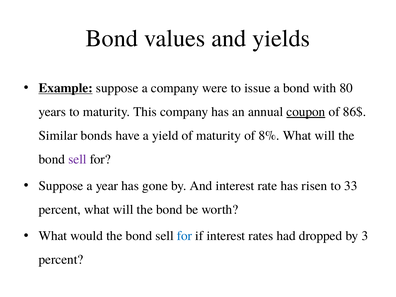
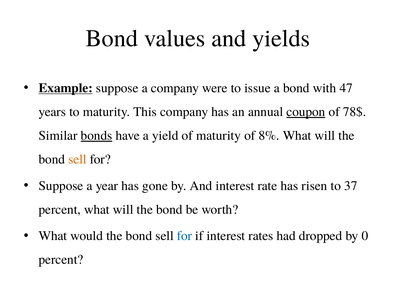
80: 80 -> 47 (346, 88)
86$: 86$ -> 78$ (355, 112)
bonds underline: none -> present (97, 136)
sell colour: purple -> orange (77, 159)
33: 33 -> 37 (351, 186)
3: 3 -> 0 (365, 236)
